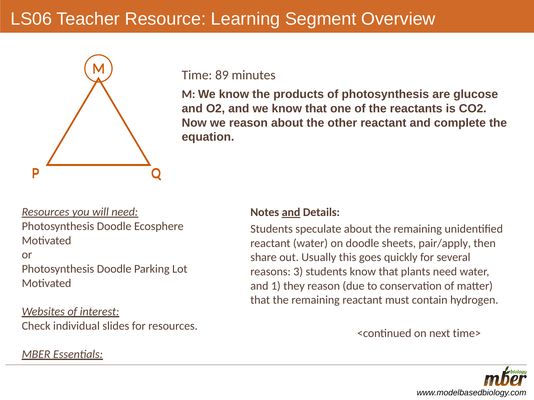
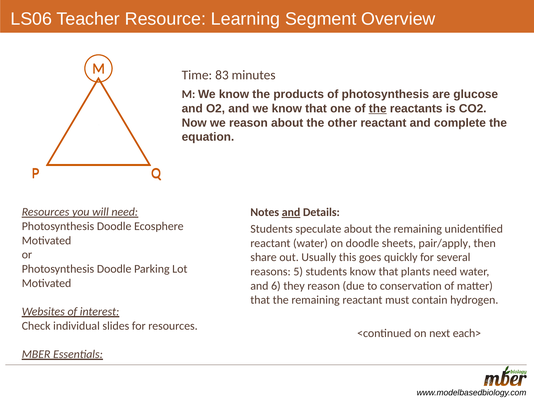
89: 89 -> 83 (222, 75)
the underline: none -> present (378, 109)
3: 3 -> 5 (298, 272)
1: 1 -> 6 (276, 286)
time>: time> -> each> (467, 334)
